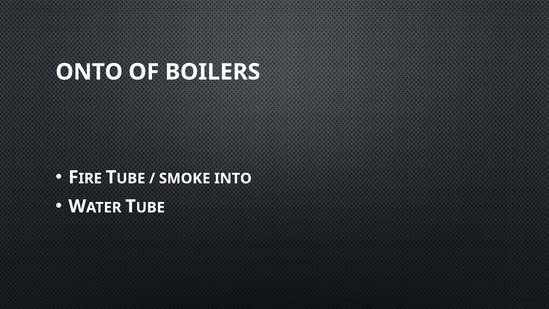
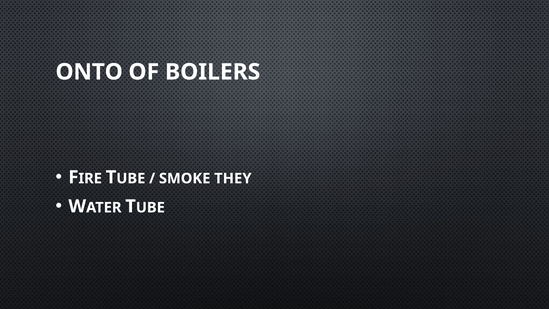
INTO: INTO -> THEY (233, 178)
